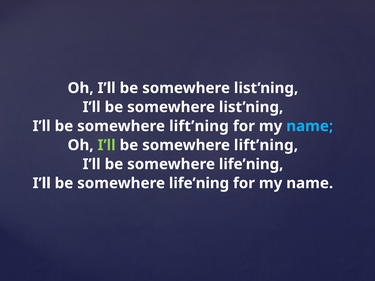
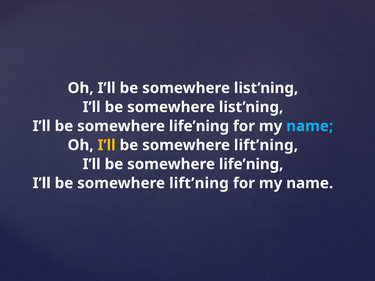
lift’ning: lift’ning -> life’ning (199, 126)
I’ll colour: light green -> yellow (107, 145)
life’ning: life’ning -> lift’ning (199, 183)
